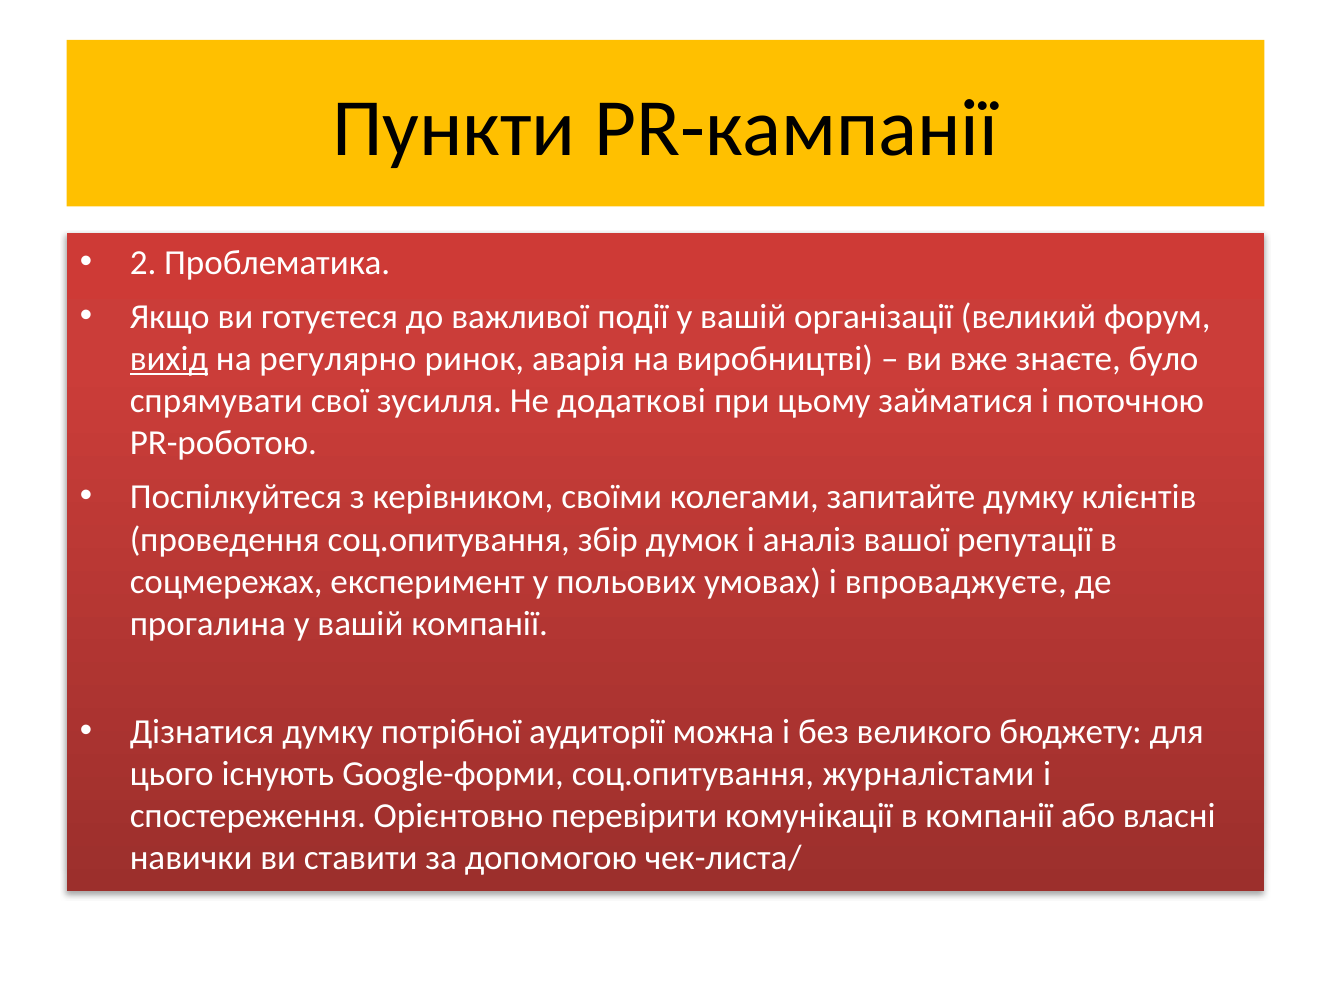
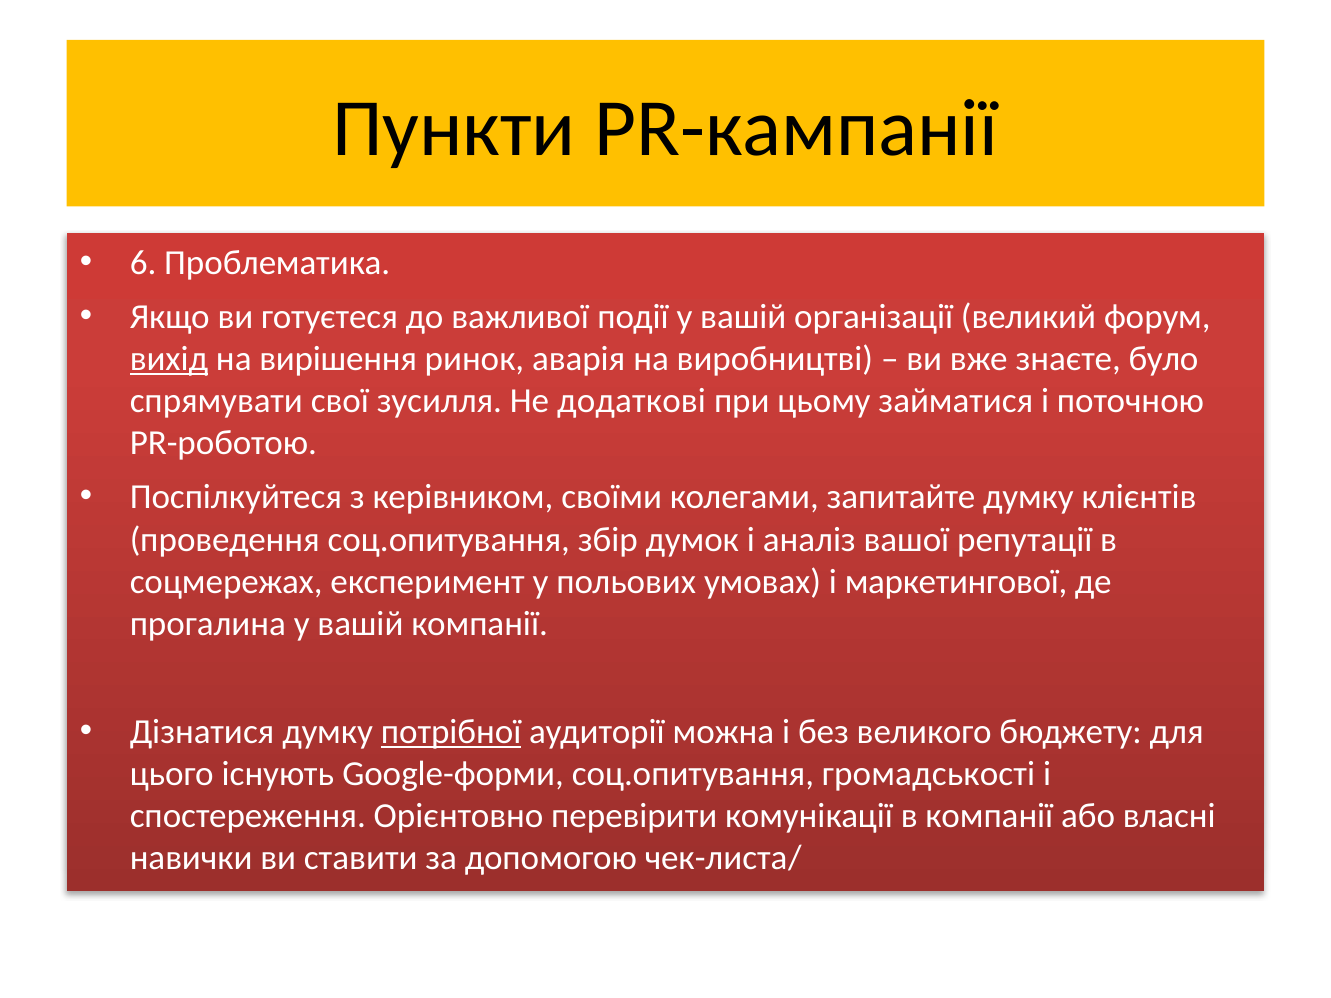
2: 2 -> 6 (143, 263)
регулярно: регулярно -> вирішення (338, 359)
впроваджуєте: впроваджуєте -> маркетингової (956, 582)
потрібної underline: none -> present (451, 732)
журналістами: журналістами -> громадськості (929, 774)
